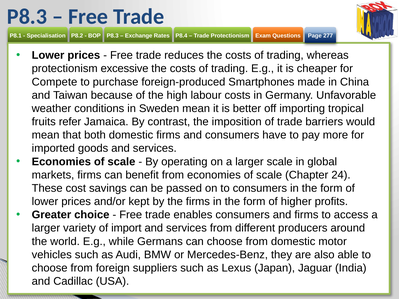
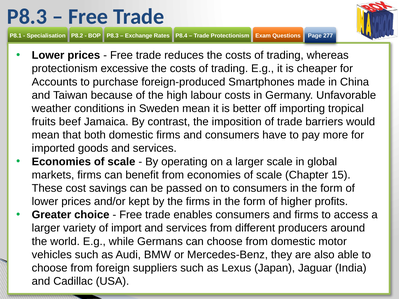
Compete: Compete -> Accounts (55, 82)
refer: refer -> beef (70, 122)
24: 24 -> 15 (341, 175)
